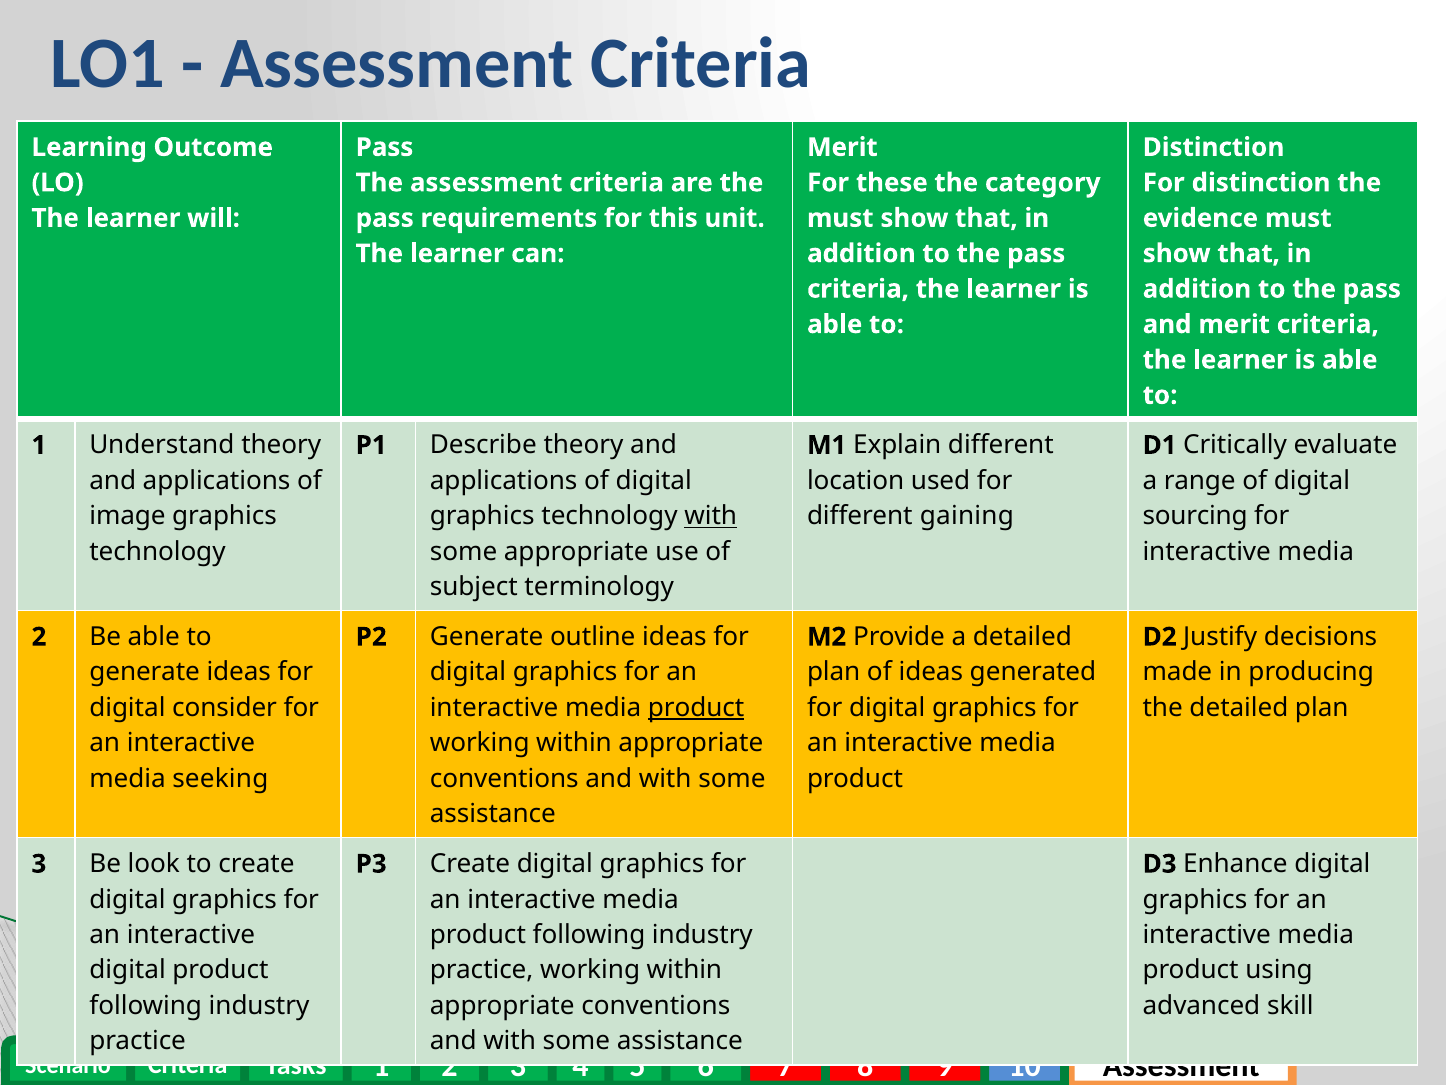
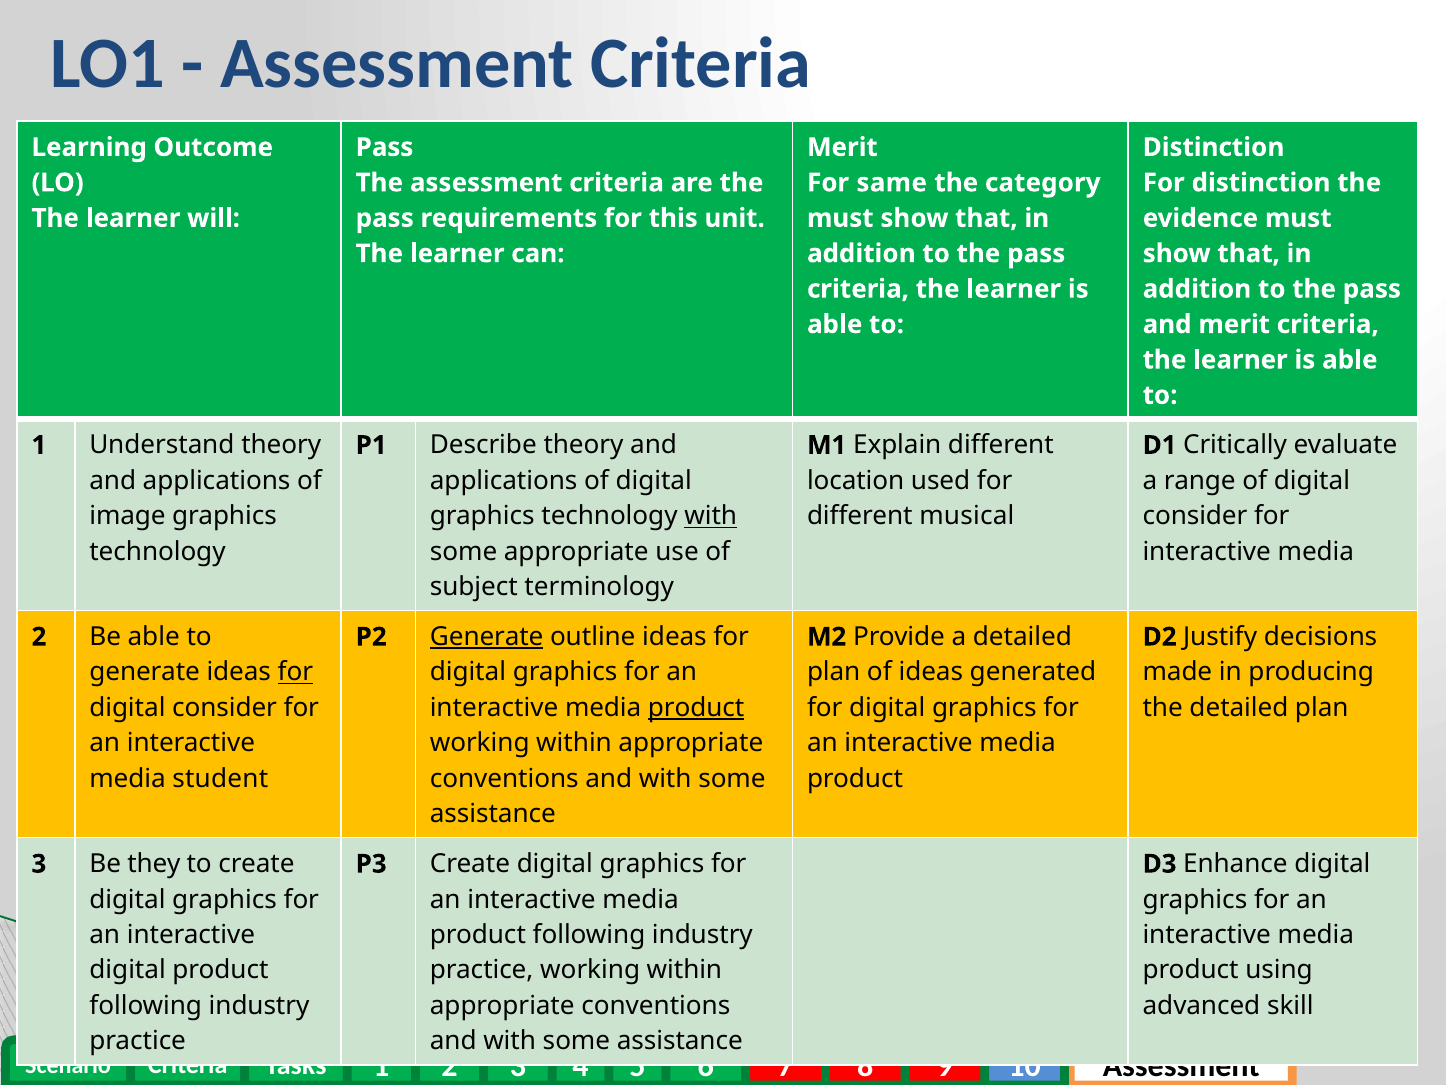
these: these -> same (892, 183)
gaining: gaining -> musical (967, 516)
sourcing: sourcing -> consider (1195, 516)
Generate underline: none -> present (487, 637)
for underline: none -> present (295, 672)
seeking: seeking -> student (220, 778)
look: look -> they (154, 864)
